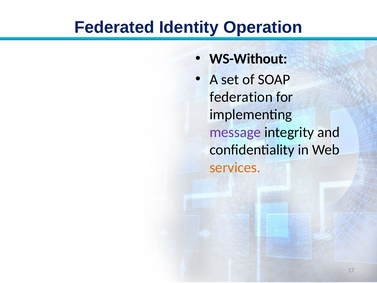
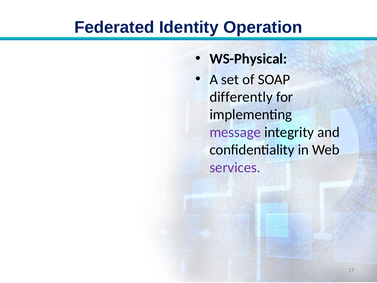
WS-Without: WS-Without -> WS-Physical (248, 59)
federation: federation -> differently (241, 97)
services colour: orange -> purple (235, 167)
